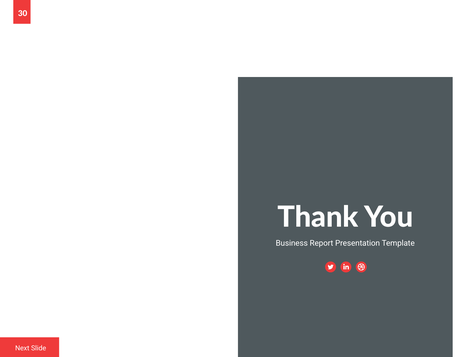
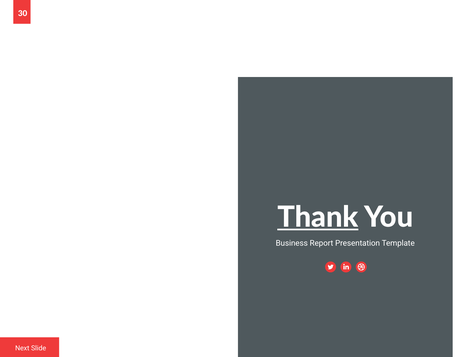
Thank underline: none -> present (318, 217)
